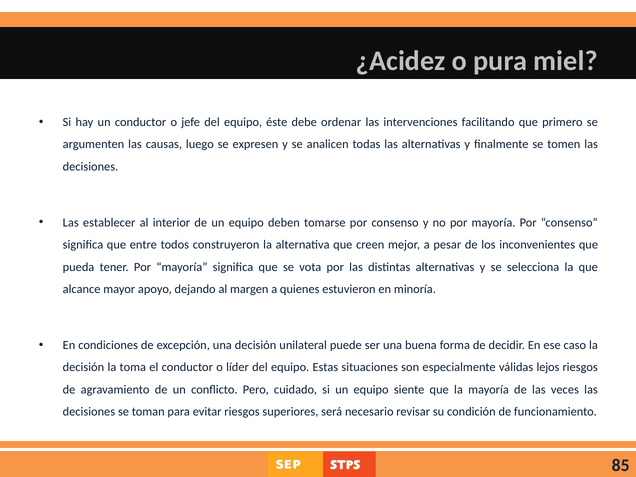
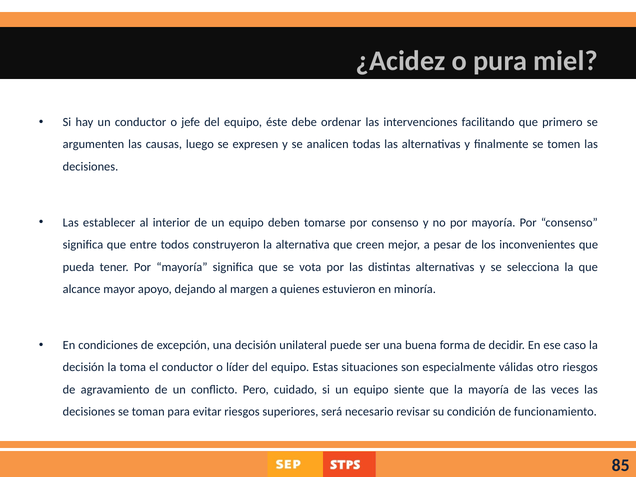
lejos: lejos -> otro (548, 367)
